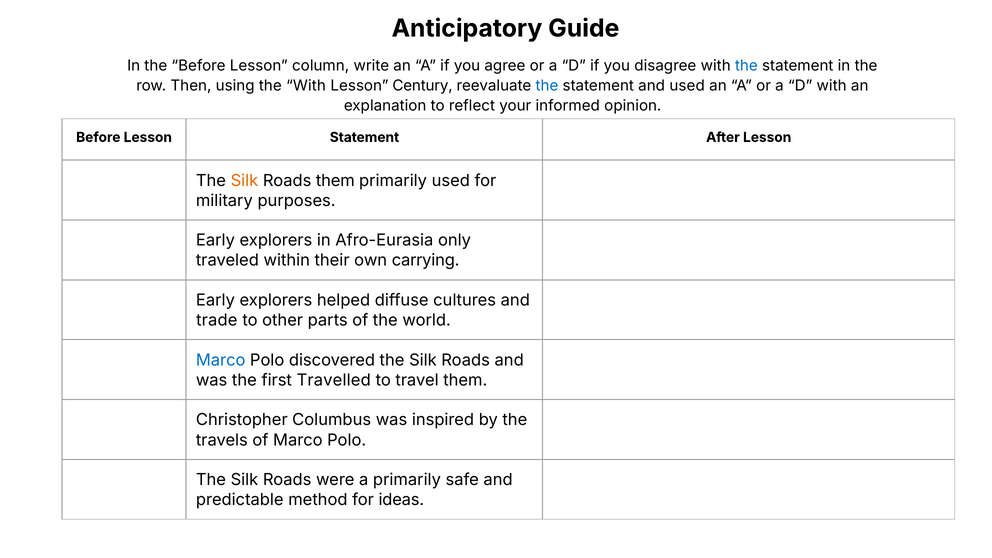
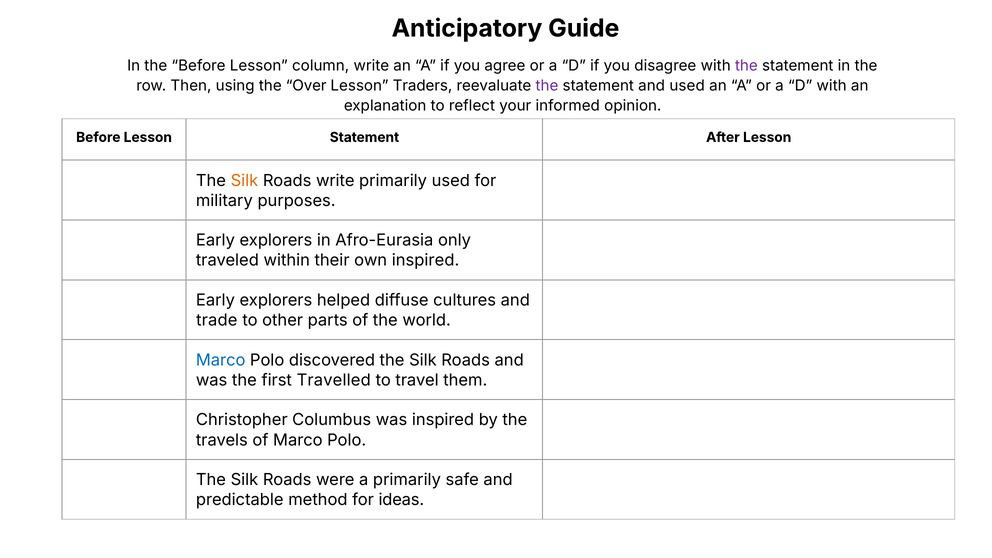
the colour: blue -> purple (746, 66)
the With: With -> Over (306, 86)
Century: Century -> Traders (422, 86)
the colour: blue -> purple (547, 86)
Roads them: them -> write (335, 181)
own carrying: carrying -> inspired (426, 260)
